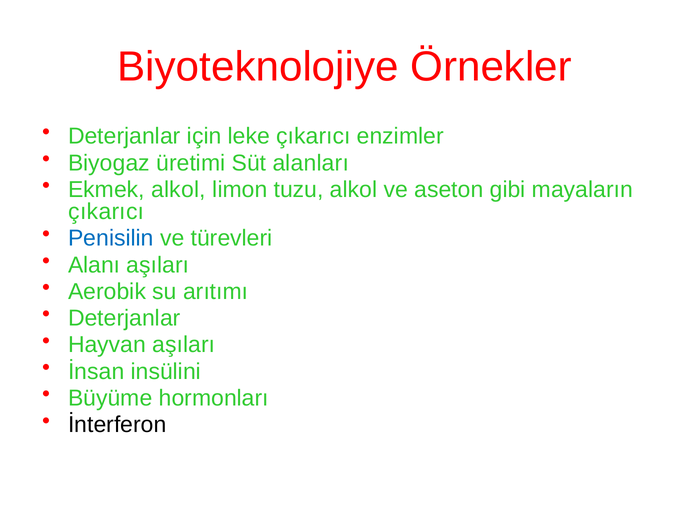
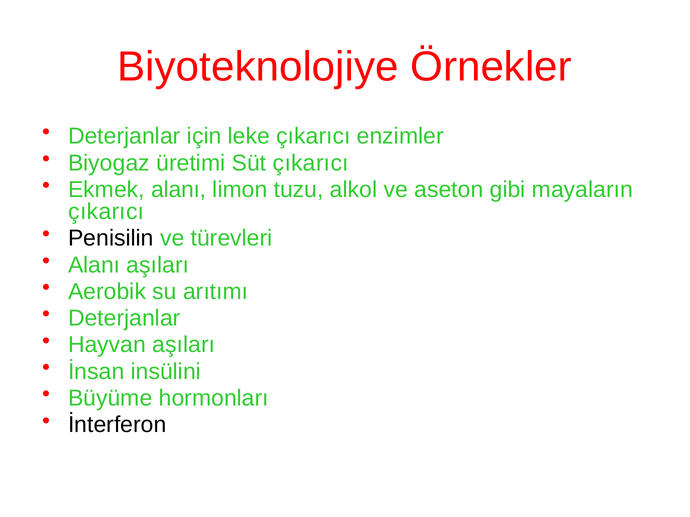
Süt alanları: alanları -> çıkarıcı (311, 163)
Ekmek alkol: alkol -> alanı (179, 190)
Penisilin colour: blue -> black (111, 239)
